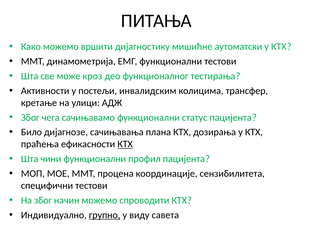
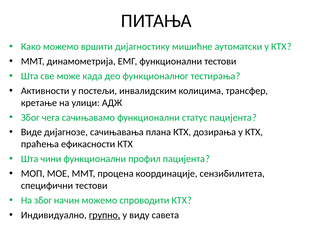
кроз: кроз -> када (92, 76)
Било: Било -> Виде (31, 132)
КТХ underline: present -> none (125, 144)
